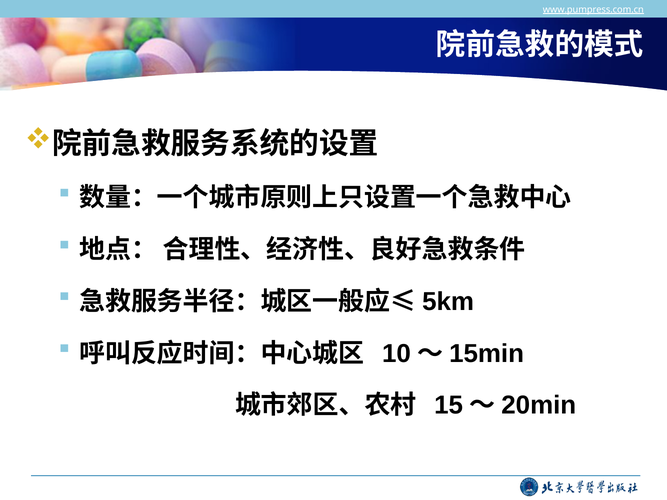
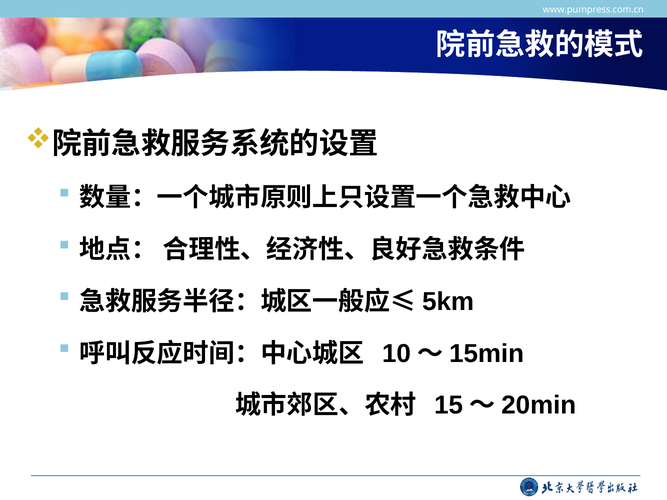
www.pumpress.com.cn underline: present -> none (593, 10)
